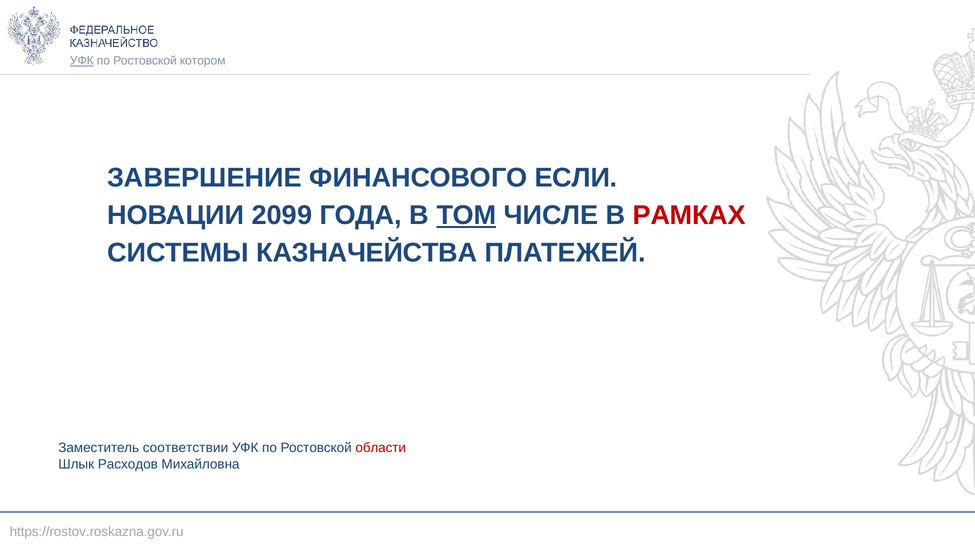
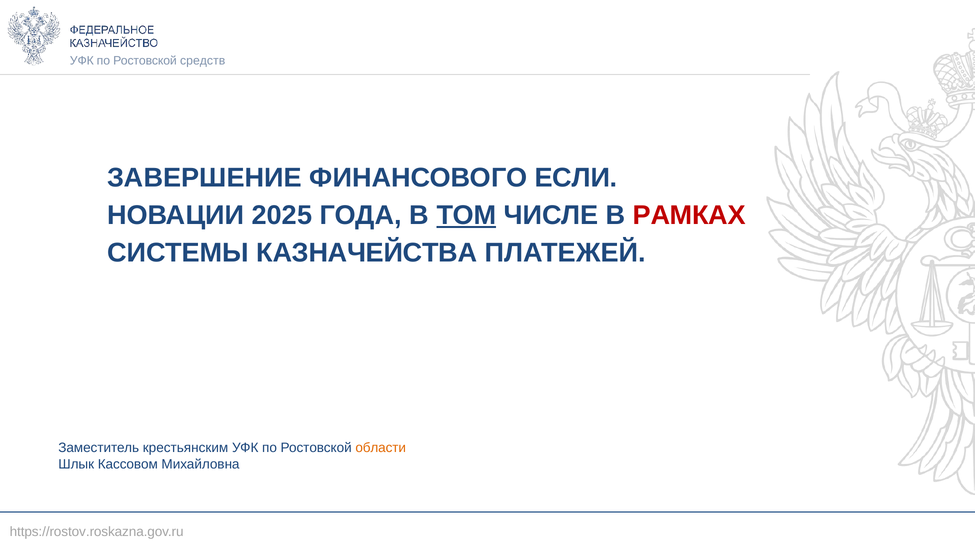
УФК underline: present -> none (82, 61)
котором: котором -> средств (203, 61)
2099: 2099 -> 2025 (282, 215)
соответствии: соответствии -> крестьянским (186, 448)
области colour: red -> orange (381, 448)
Расходов: Расходов -> Кассовом (128, 465)
